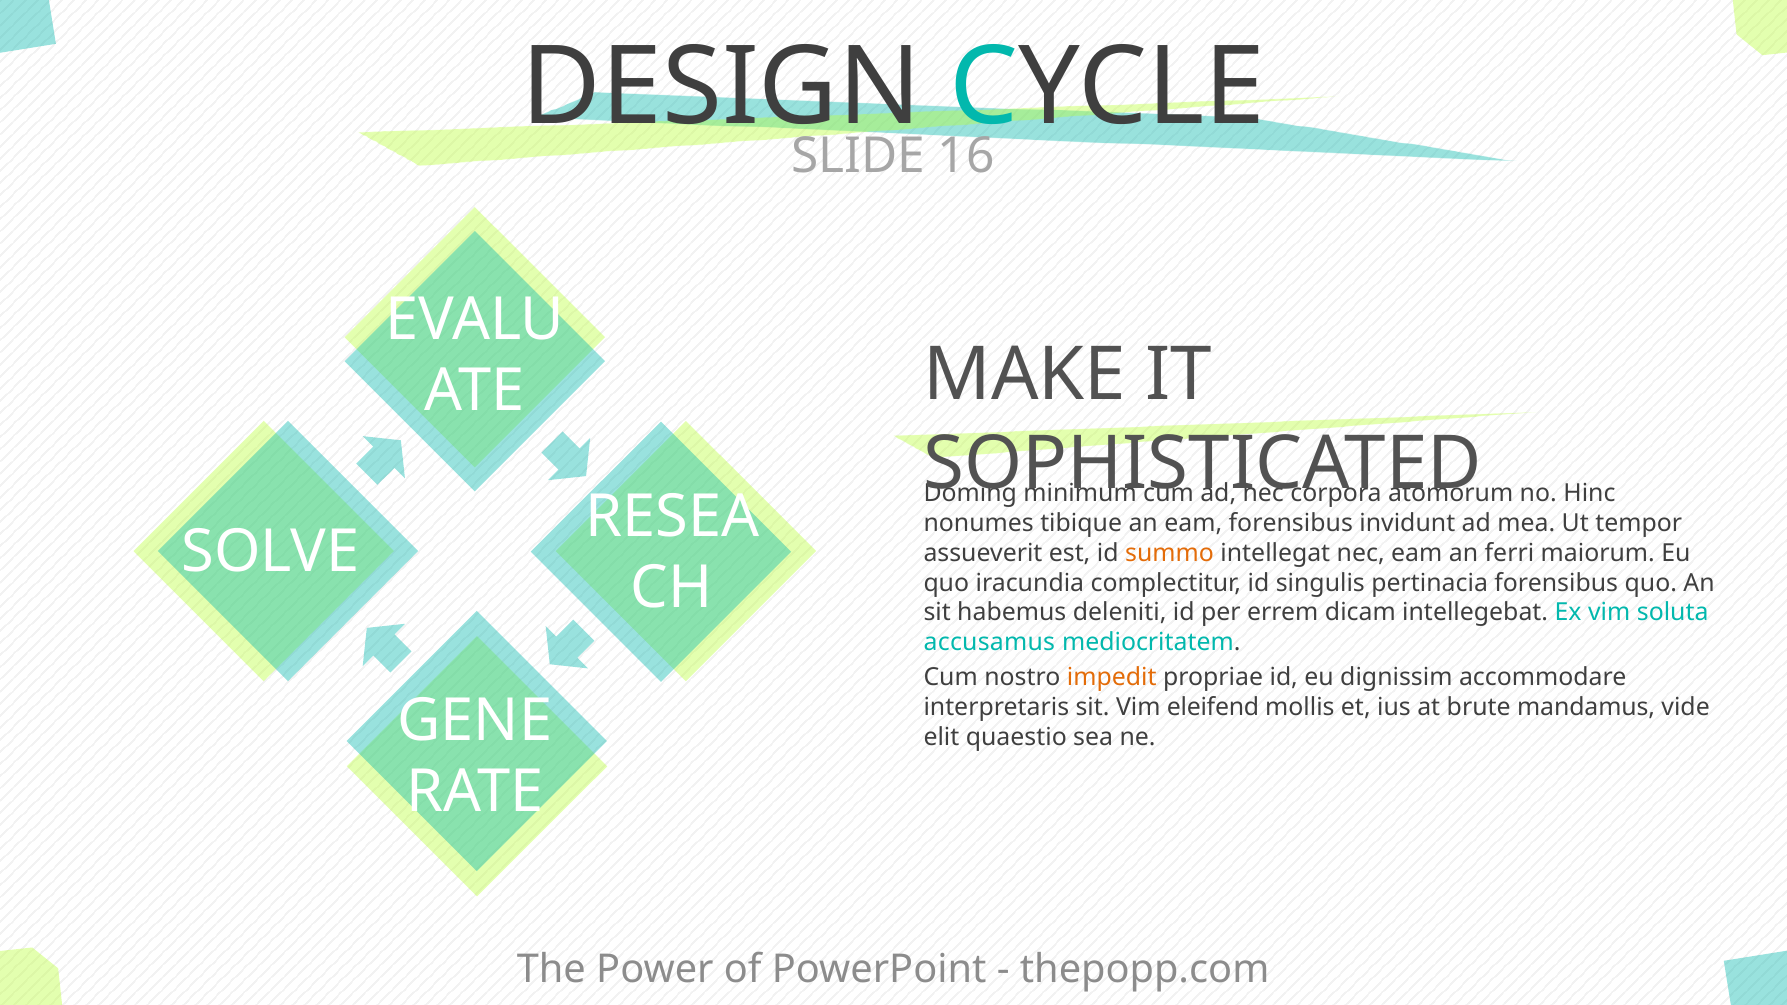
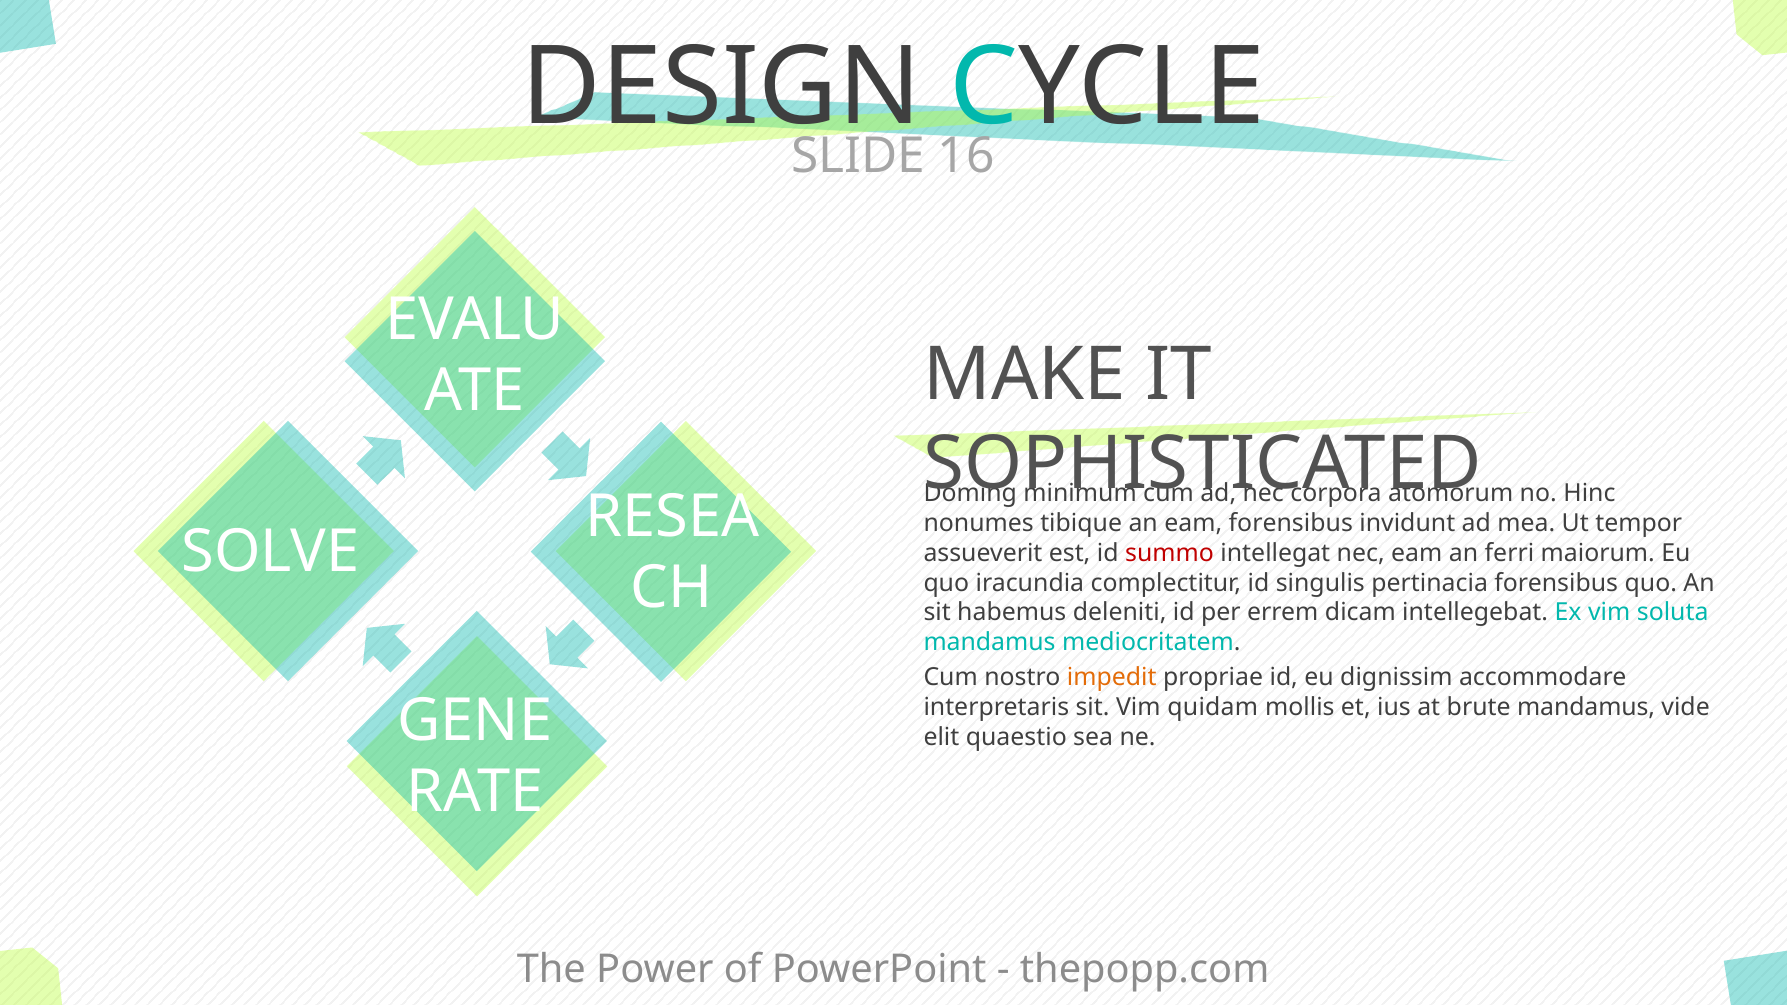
summo colour: orange -> red (1169, 553)
accusamus: accusamus -> mandamus (990, 643)
eleifend: eleifend -> quidam (1213, 707)
